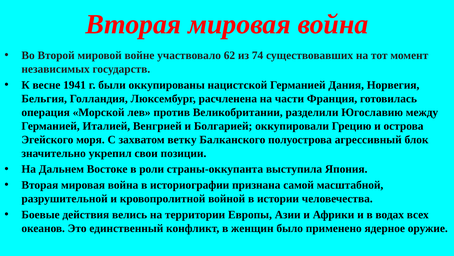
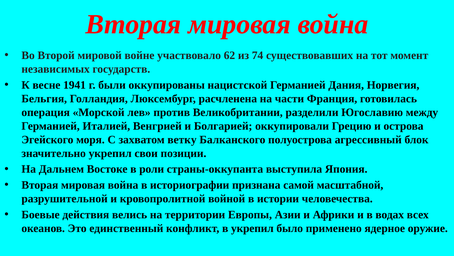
в женщин: женщин -> укрепил (252, 228)
